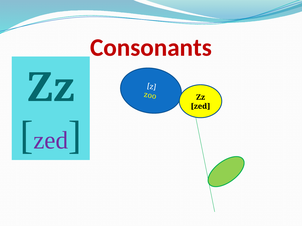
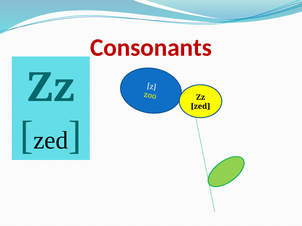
zed colour: purple -> black (51, 141)
